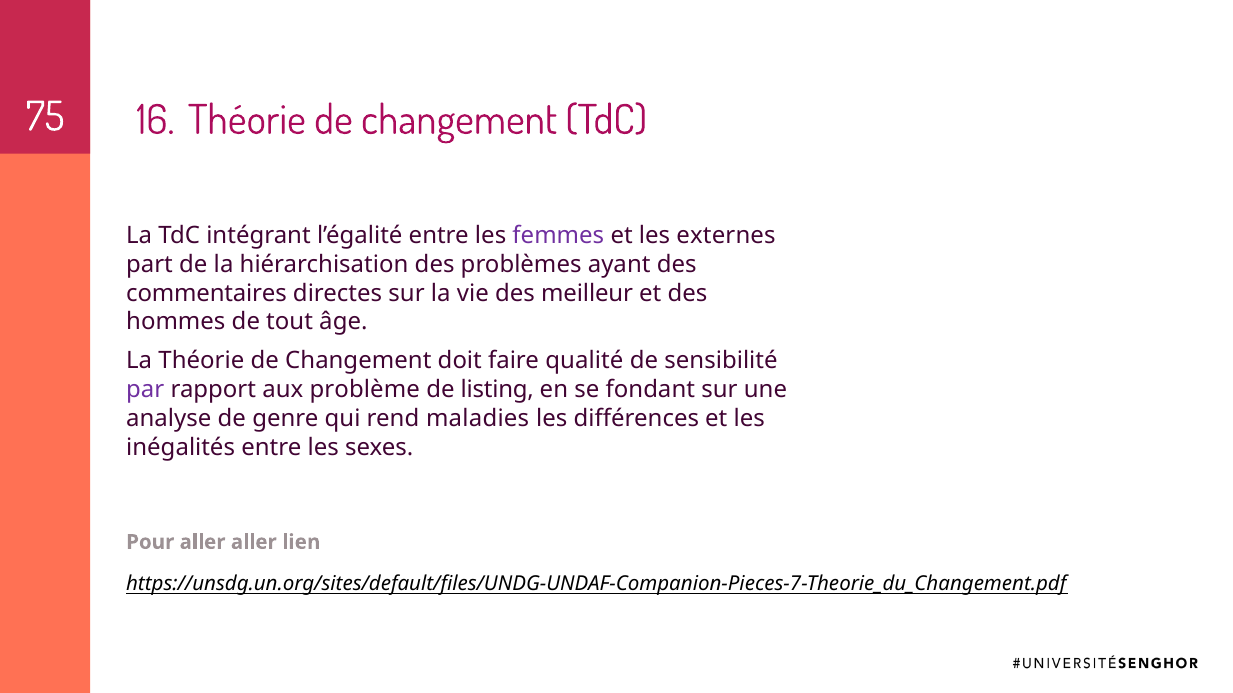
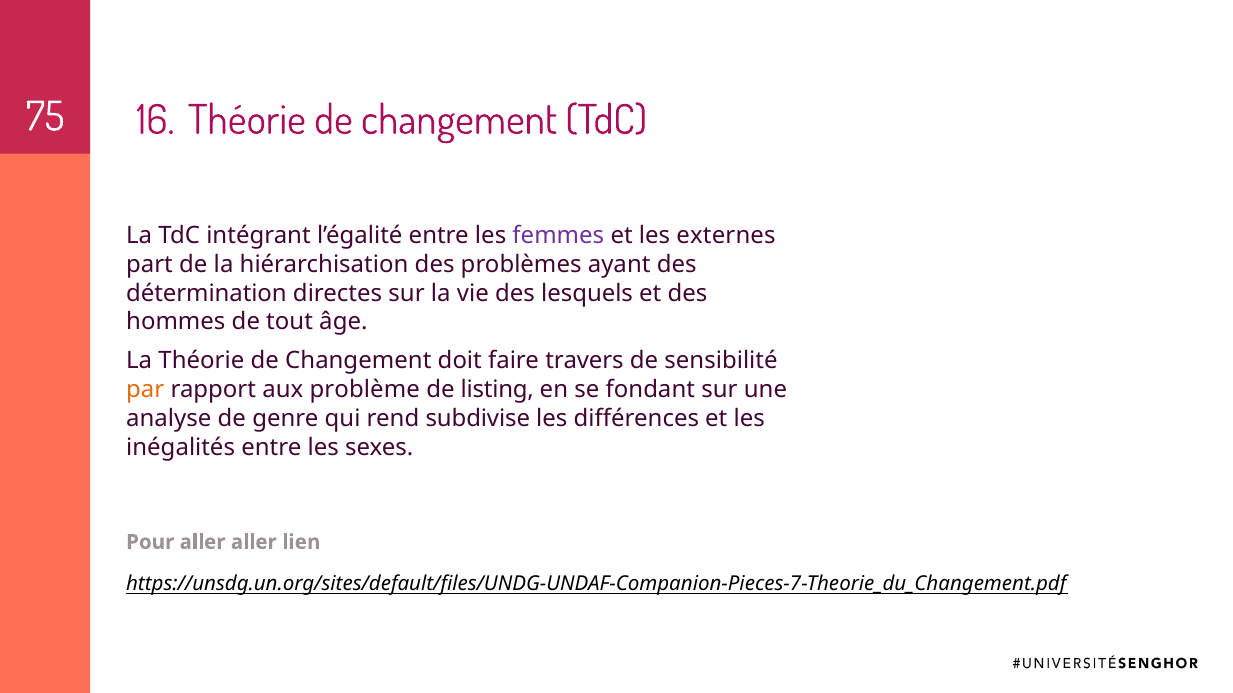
commentaires: commentaires -> détermination (206, 293)
meilleur: meilleur -> lesquels (587, 293)
qualité: qualité -> travers (584, 361)
par colour: purple -> orange (145, 390)
maladies: maladies -> subdivise (478, 419)
